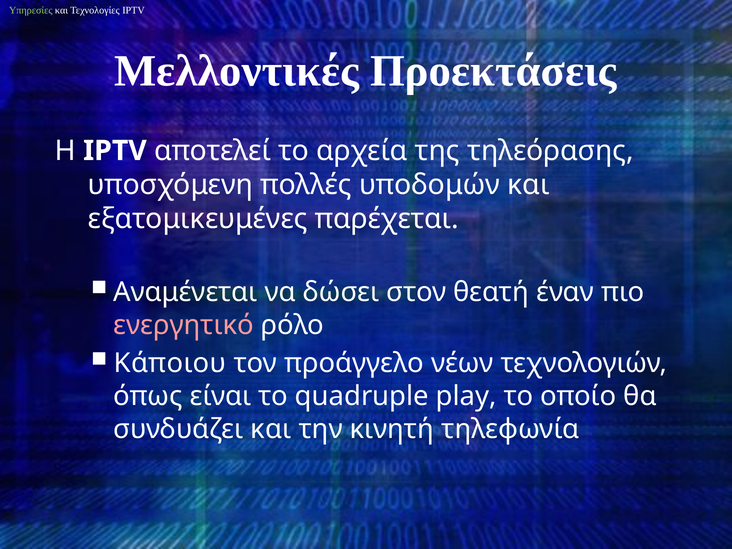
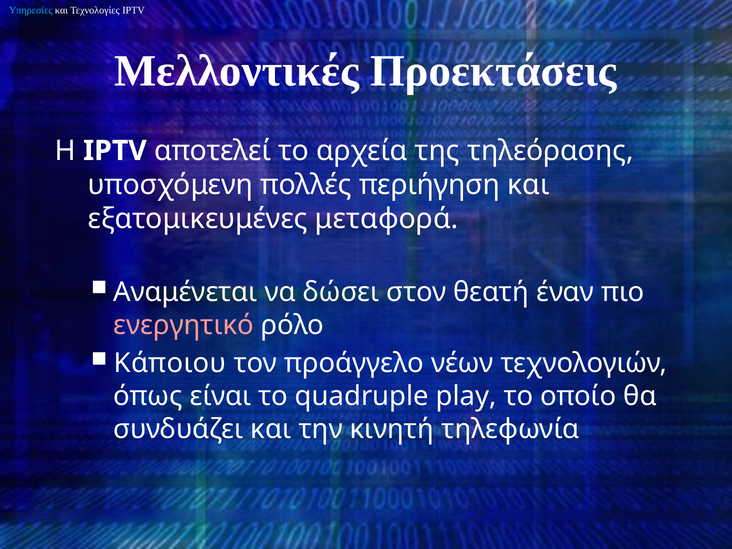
Υπηρεσίες colour: light green -> light blue (31, 11)
υποδομών: υποδομών -> περιήγηση (430, 185)
παρέχεται: παρέχεται -> μεταφορά (387, 219)
